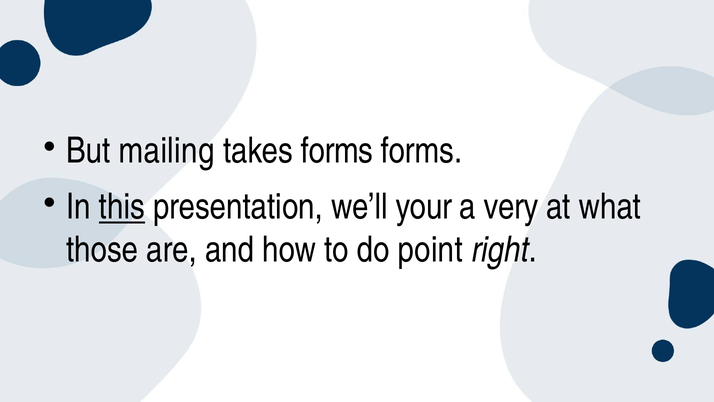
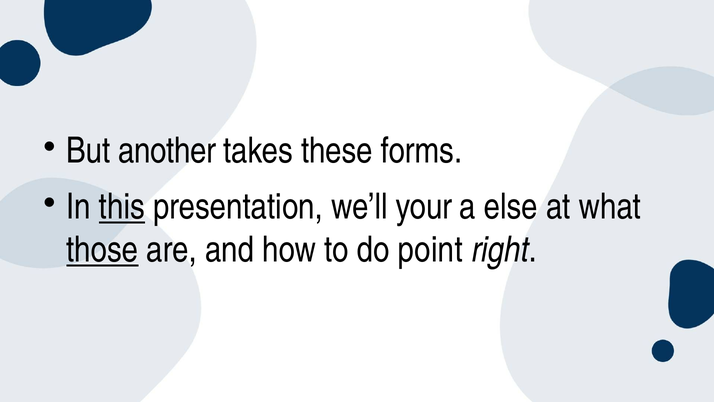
mailing: mailing -> another (167, 151)
takes forms: forms -> these (337, 151)
very: very -> else (511, 207)
those underline: none -> present (102, 250)
